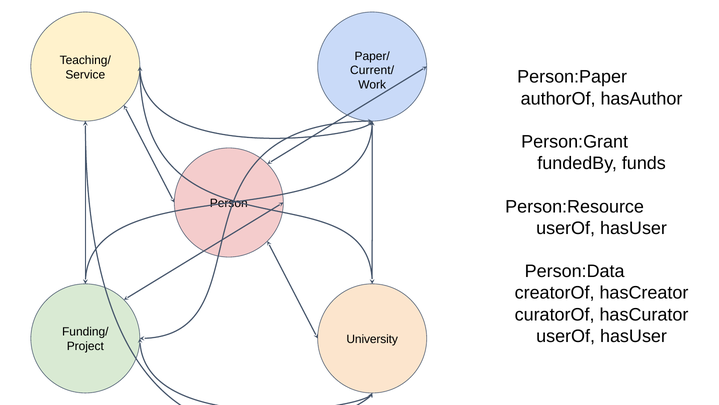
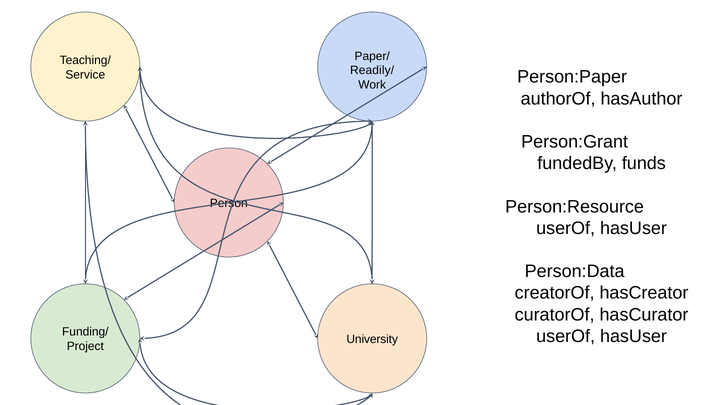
Current/: Current/ -> Readily/ (372, 70)
